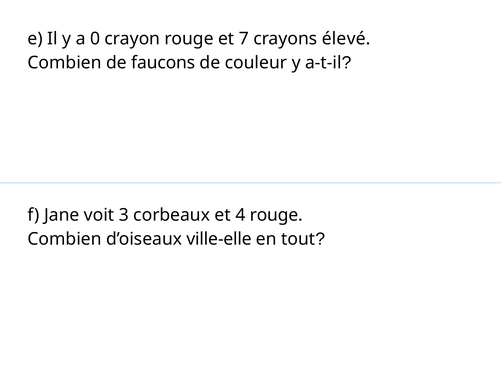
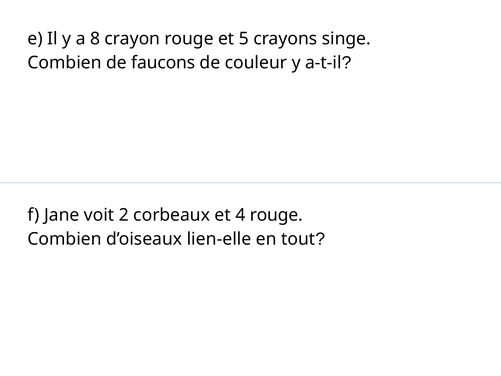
0: 0 -> 8 (95, 39)
7: 7 -> 5 (244, 39)
élevé: élevé -> singe (346, 39)
3: 3 -> 2 (124, 215)
ville-elle: ville-elle -> lien-elle (219, 239)
